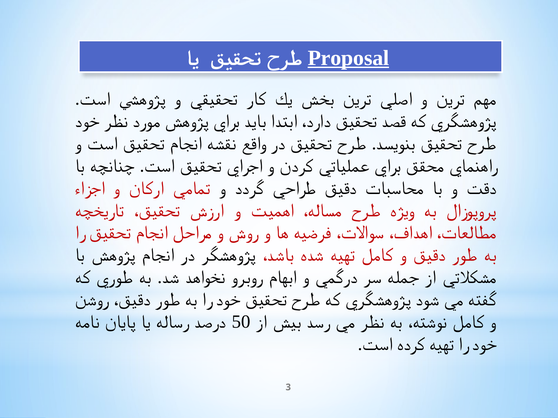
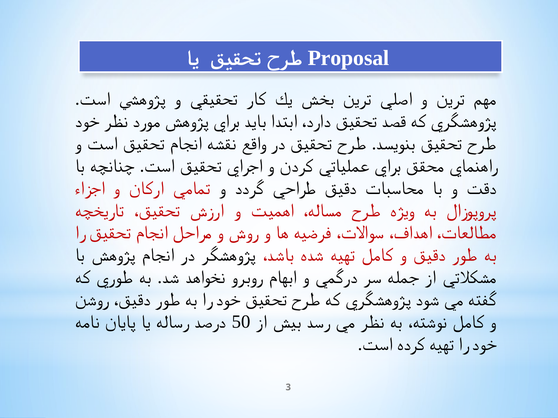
Proposal underline: present -> none (348, 58)
